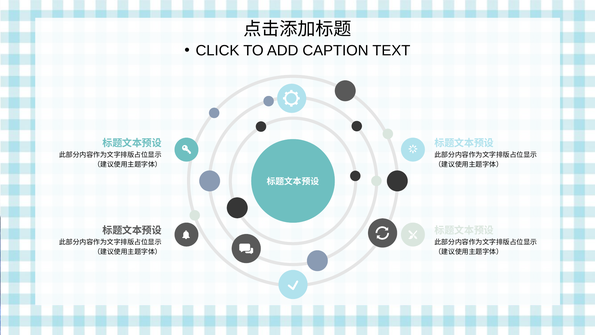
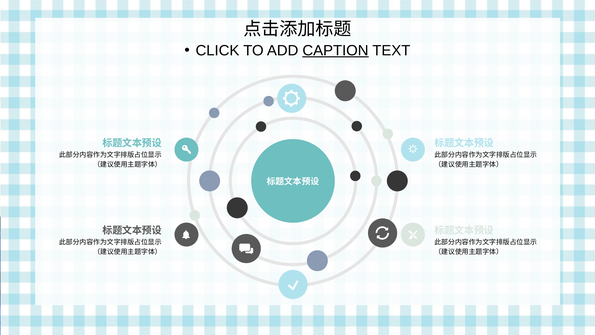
CAPTION underline: none -> present (335, 50)
